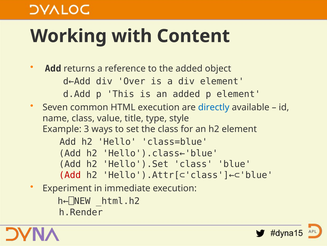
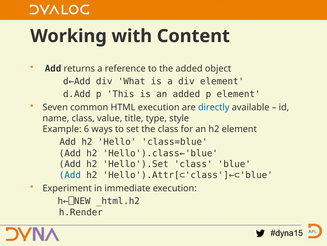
Over: Over -> What (132, 81)
3: 3 -> 6 (86, 129)
Add colour: red -> blue (70, 175)
